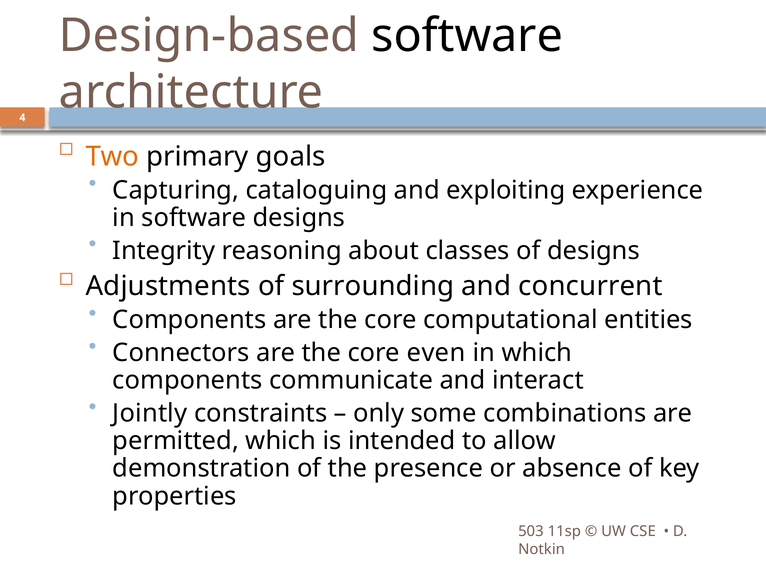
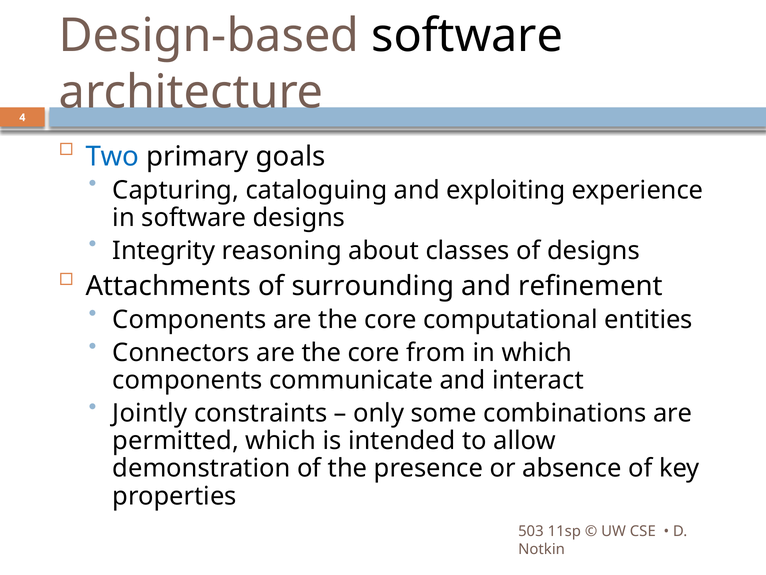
Two colour: orange -> blue (112, 156)
Adjustments: Adjustments -> Attachments (168, 286)
concurrent: concurrent -> refinement (591, 286)
even: even -> from (436, 353)
